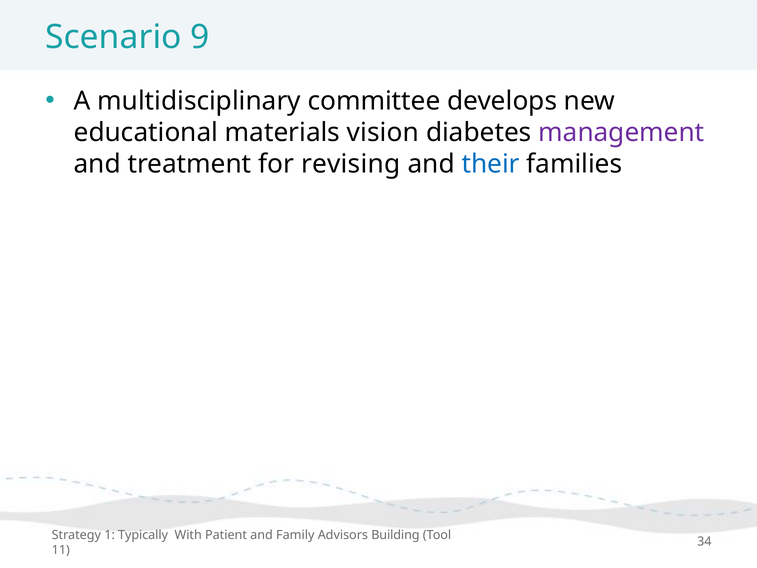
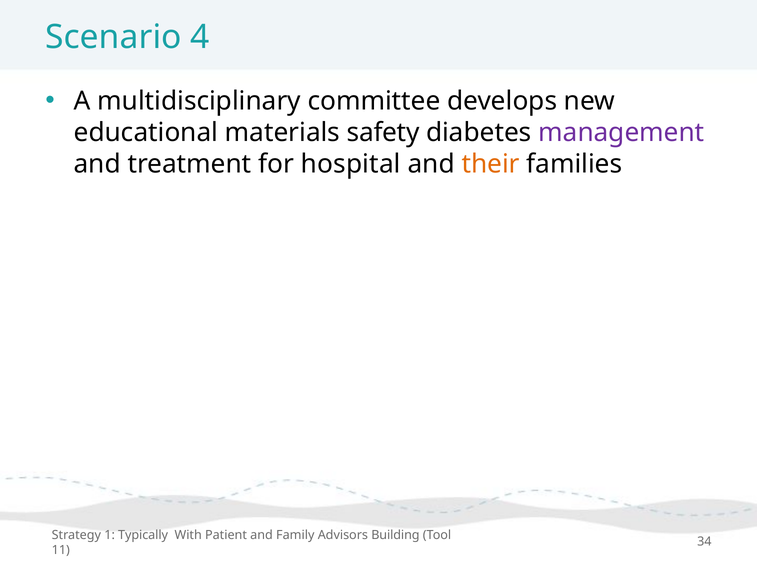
9: 9 -> 4 (200, 37)
vision: vision -> safety (383, 132)
revising: revising -> hospital (351, 164)
their colour: blue -> orange (491, 164)
